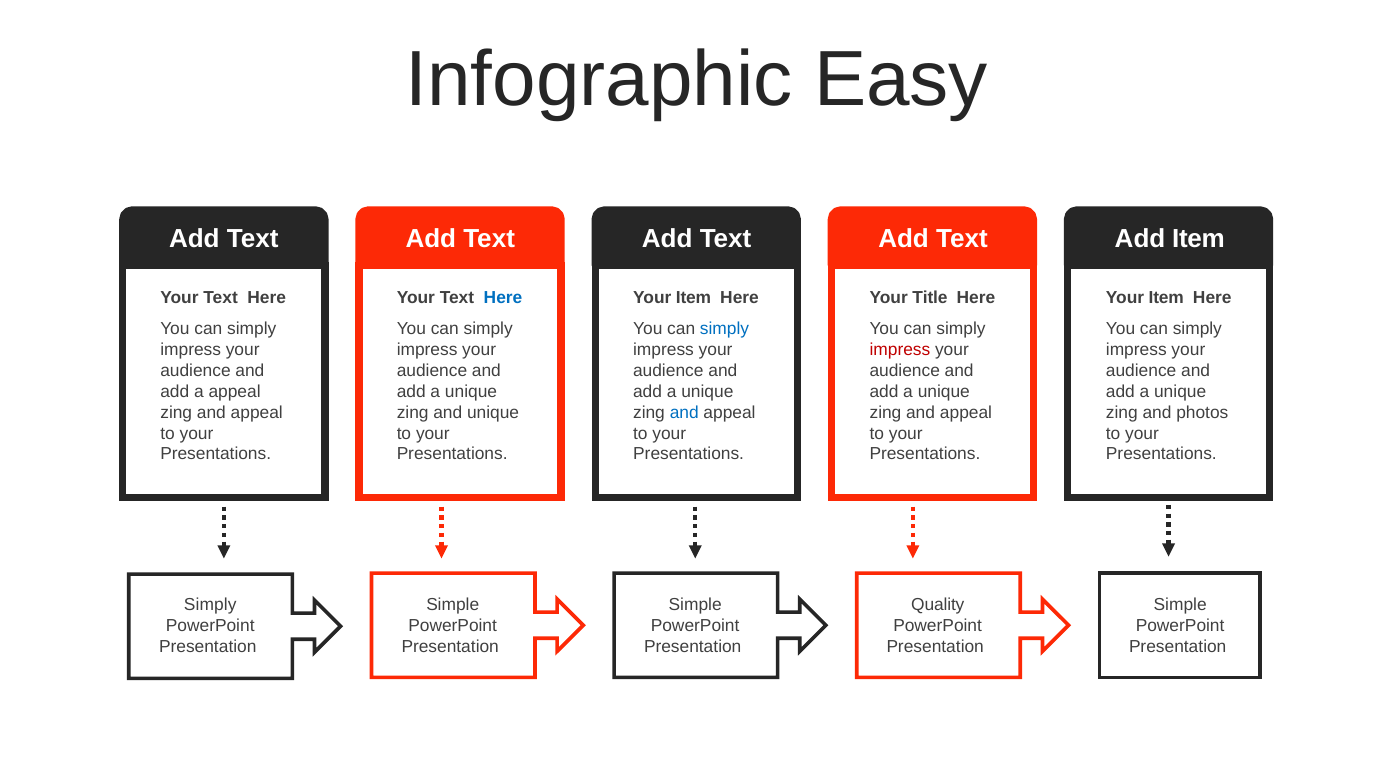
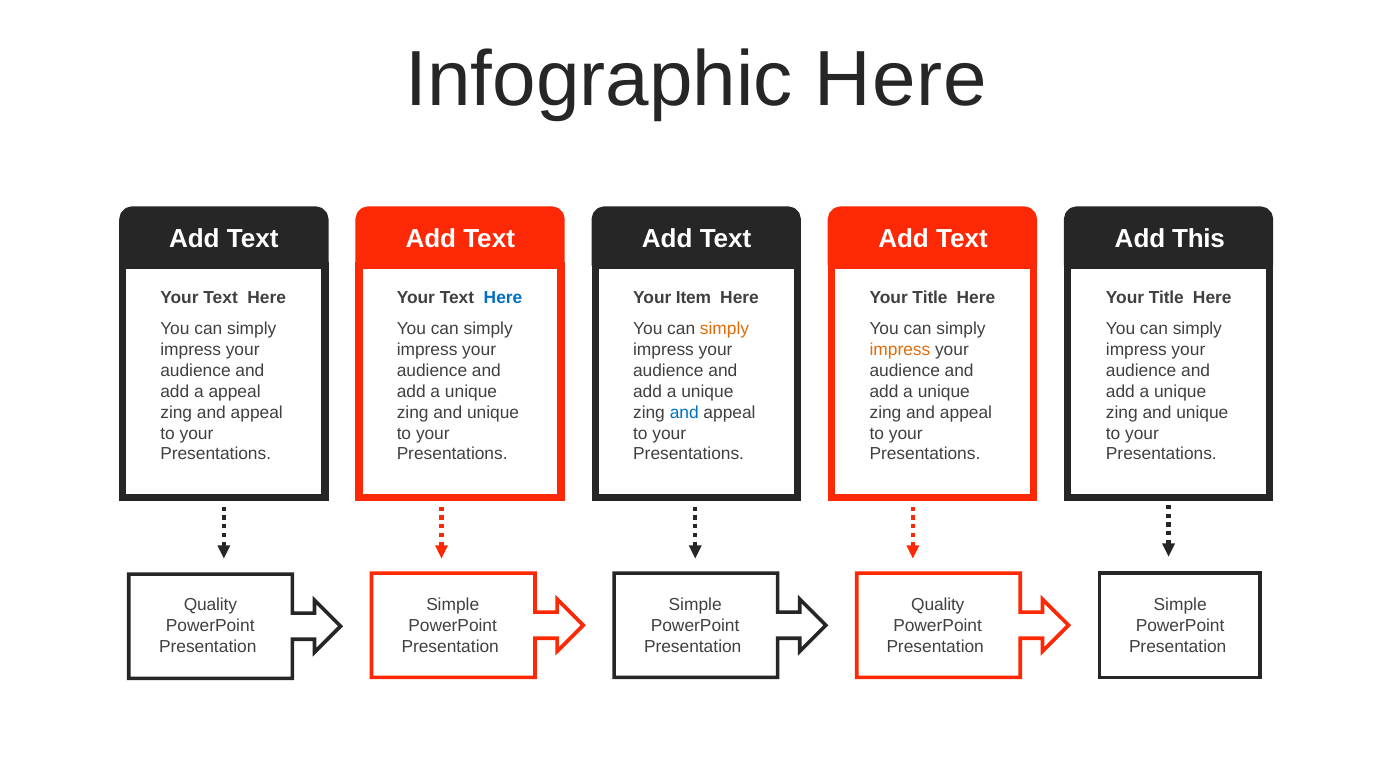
Infographic Easy: Easy -> Here (901, 80)
Add Item: Item -> This (1199, 239)
Item: Item -> Title (1166, 298)
simply colour: blue -> orange (725, 329)
impress colour: red -> orange (900, 350)
photos: photos -> unique (1202, 413)
Simply: Simply -> Quality (210, 605)
